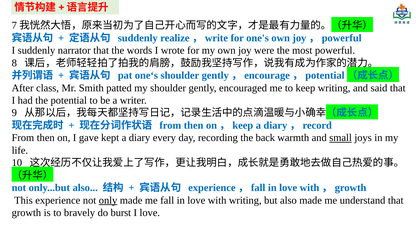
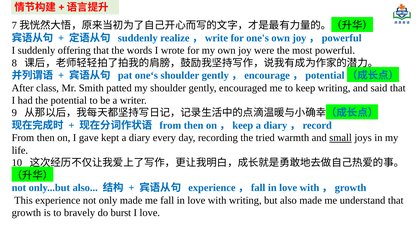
narrator: narrator -> offering (74, 50)
back: back -> tried (265, 138)
only underline: present -> none (108, 200)
